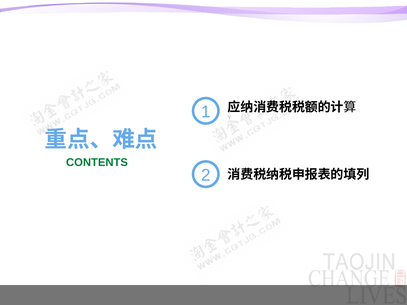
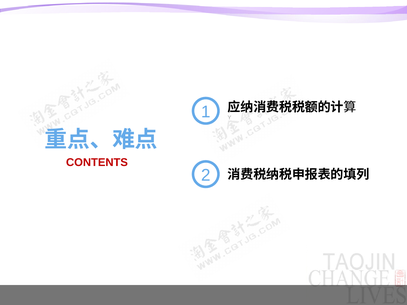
CONTENTS colour: green -> red (97, 163)
